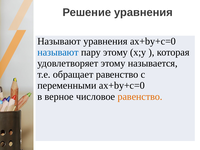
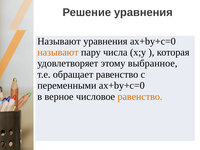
называют colour: blue -> orange (58, 52)
пару этому: этому -> числа (115, 52)
называется: называется -> выбранное (153, 63)
